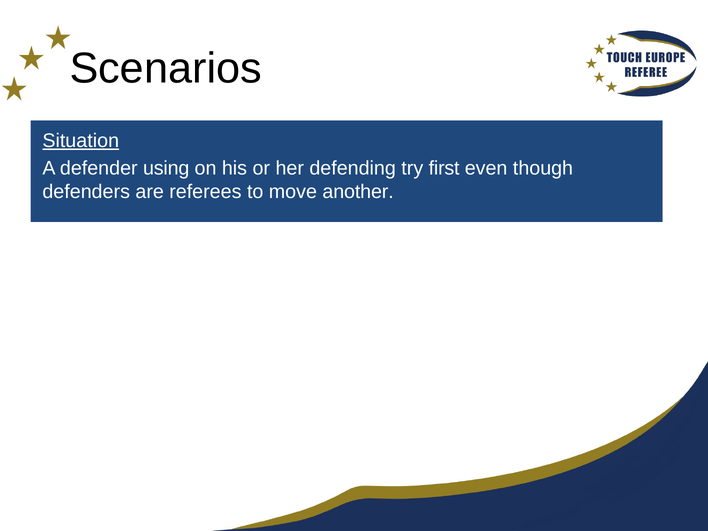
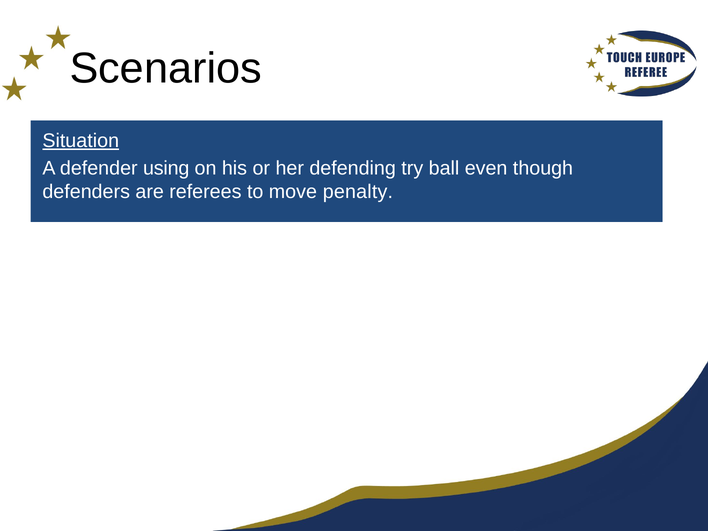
first: first -> ball (444, 168)
another: another -> penalty (358, 192)
